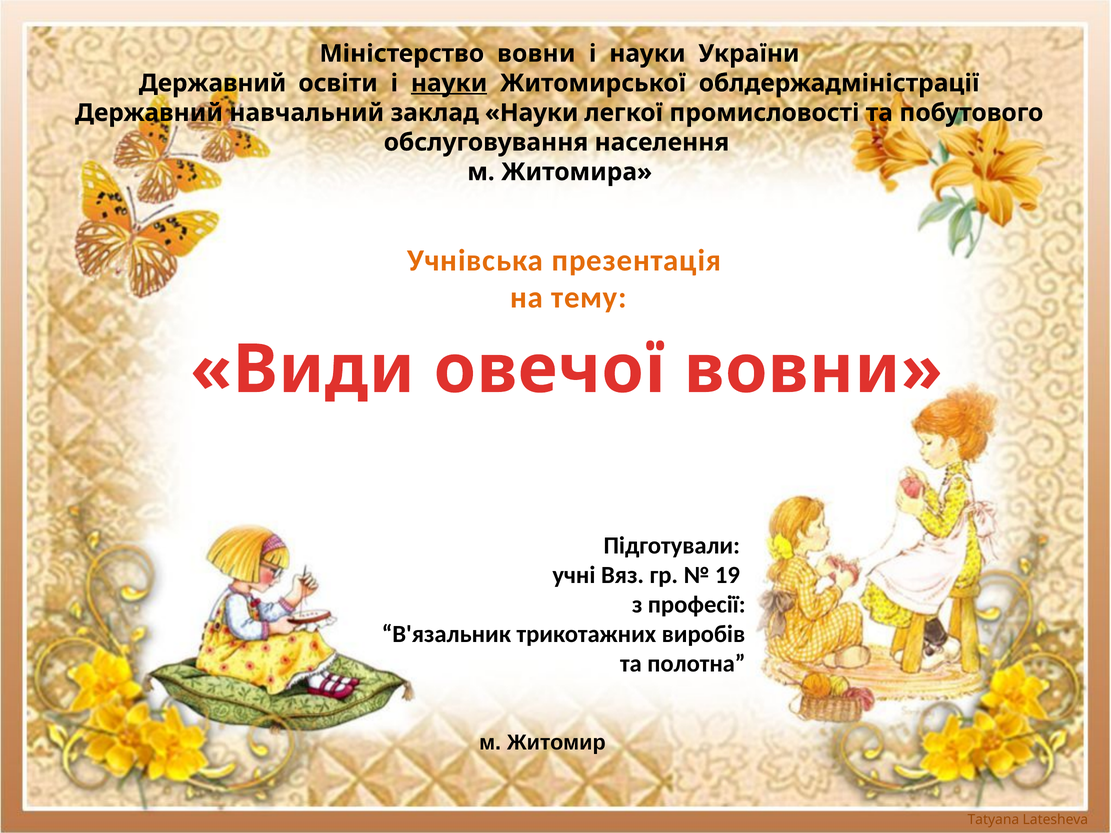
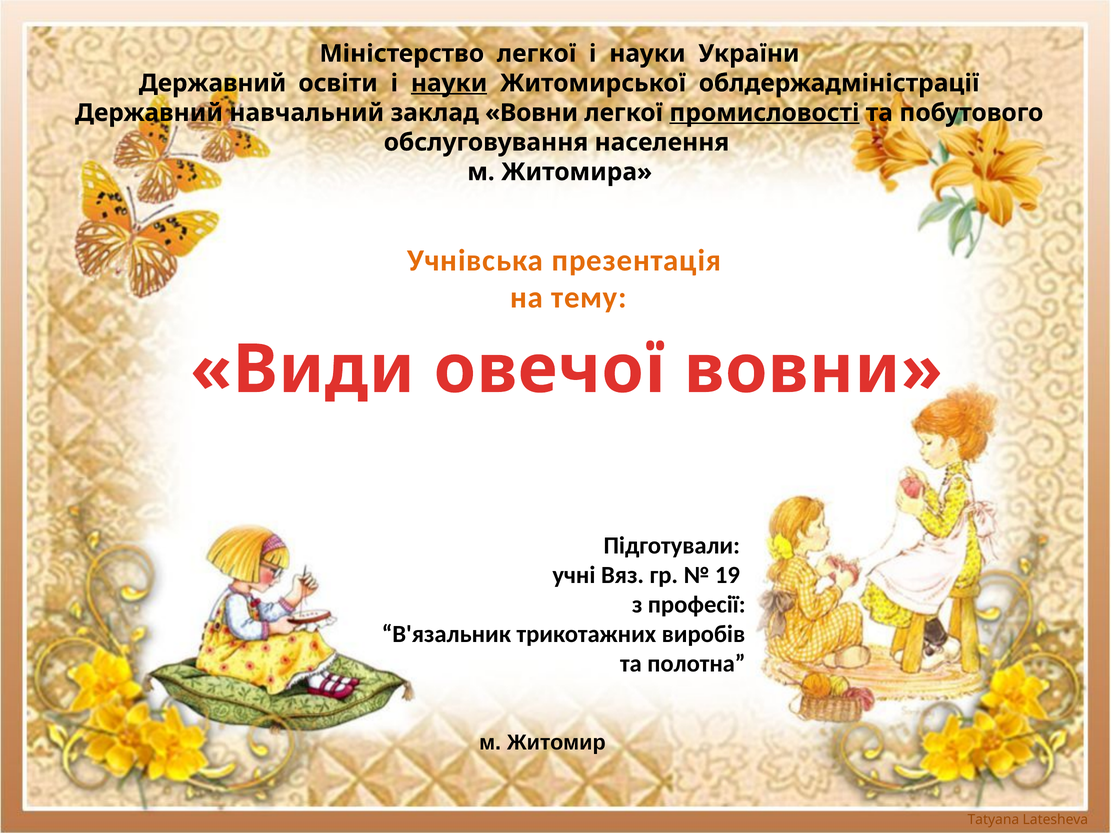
Міністерство вовни: вовни -> легкої (536, 54)
заклад Науки: Науки -> Вовни (532, 113)
промисловості underline: none -> present (764, 113)
